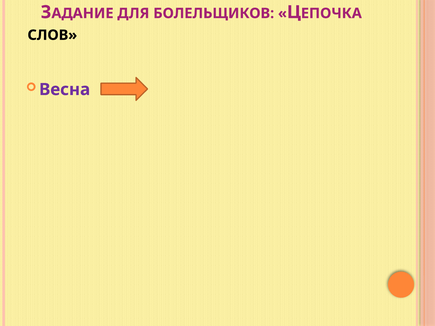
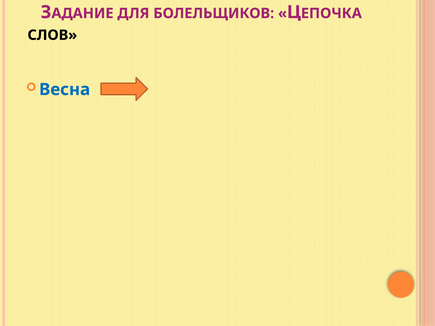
Весна colour: purple -> blue (65, 90)
